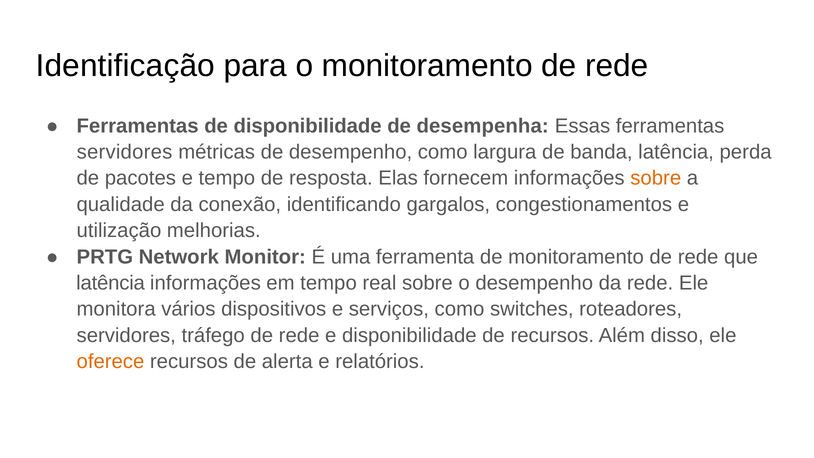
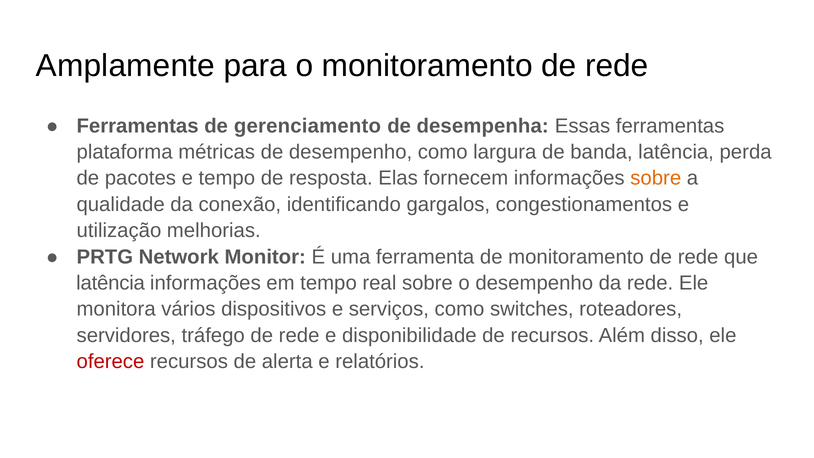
Identificação: Identificação -> Amplamente (125, 66)
de disponibilidade: disponibilidade -> gerenciamento (307, 126)
servidores: servidores -> plataforma (125, 152)
oferece colour: orange -> red (110, 362)
